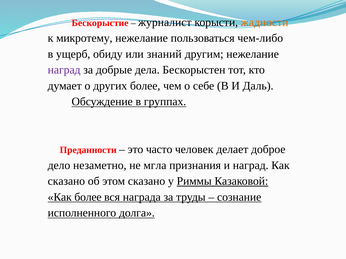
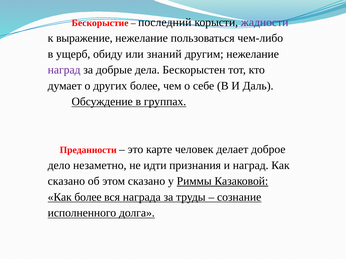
журналист: журналист -> последний (165, 22)
жадности colour: orange -> purple (265, 22)
микротему: микротему -> выражение (84, 38)
часто: часто -> карте (159, 150)
мгла: мгла -> идти (155, 166)
